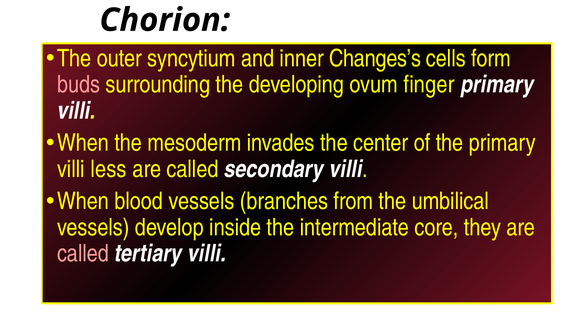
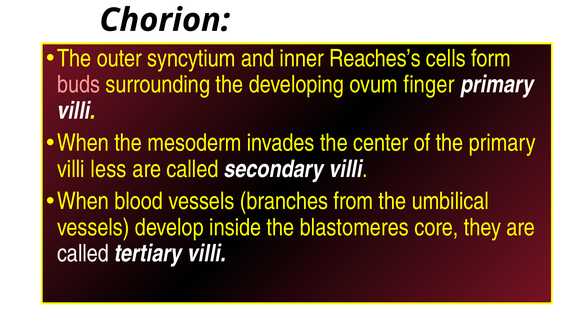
Changes’s: Changes’s -> Reaches’s (375, 58)
intermediate: intermediate -> blastomeres (354, 228)
called colour: pink -> white (83, 254)
